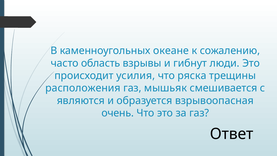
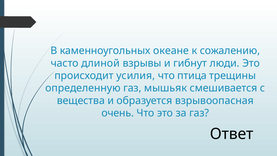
область: область -> длиной (101, 63)
ряска: ряска -> птица (192, 76)
расположения: расположения -> определенную (83, 88)
являются: являются -> вещества (81, 101)
